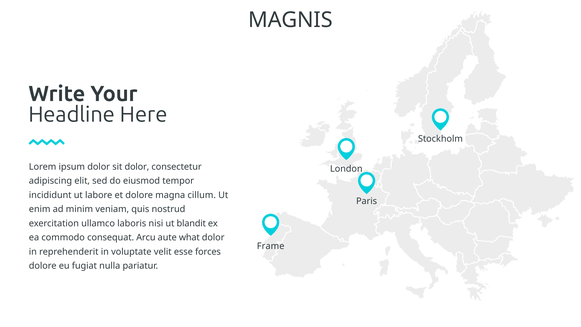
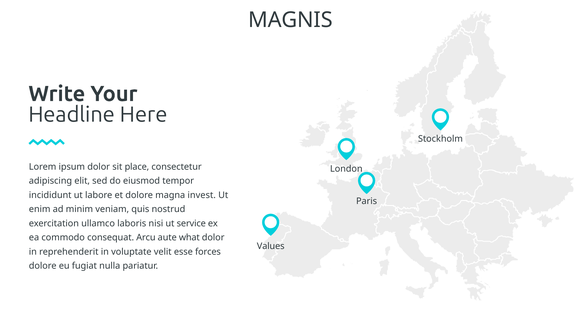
sit dolor: dolor -> place (137, 167)
cillum: cillum -> invest (202, 195)
blandit: blandit -> service (191, 223)
Frame: Frame -> Values (271, 246)
